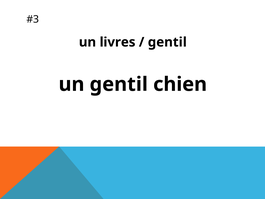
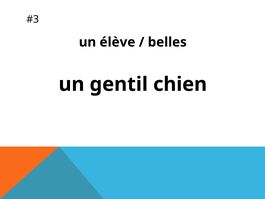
livres: livres -> élève (117, 42)
gentil: gentil -> belles (167, 42)
